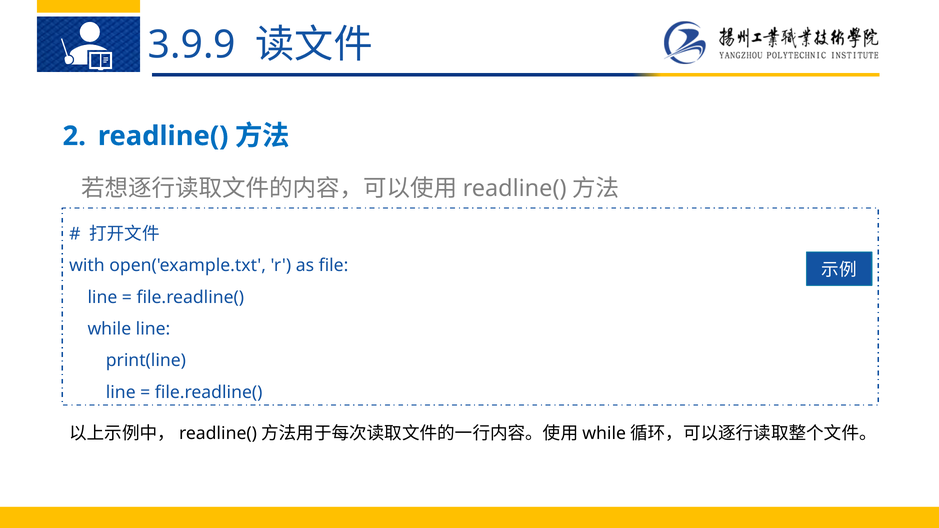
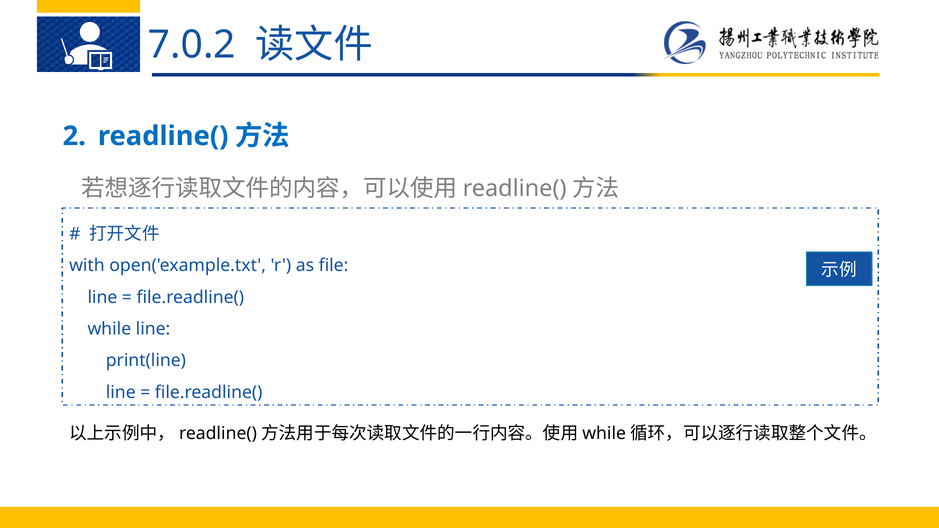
3.9.9: 3.9.9 -> 7.0.2 (192, 45)
